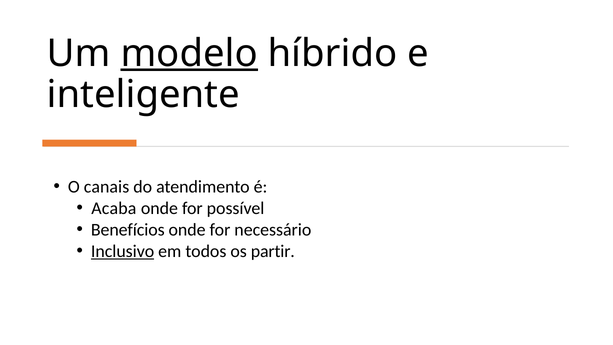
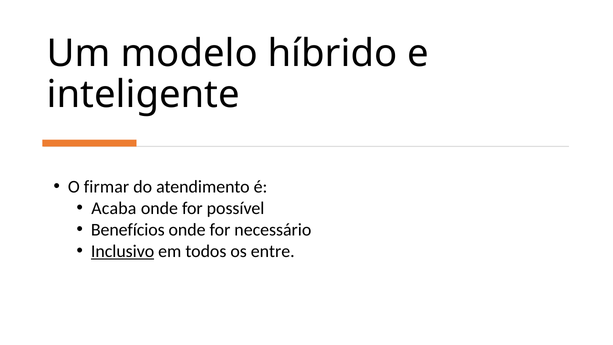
modelo underline: present -> none (189, 53)
canais: canais -> firmar (106, 187)
partir: partir -> entre (273, 251)
